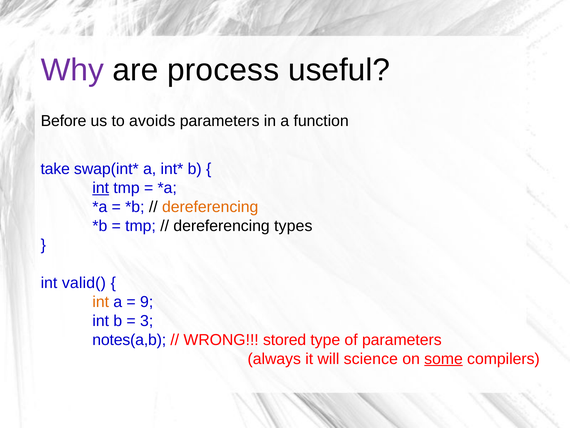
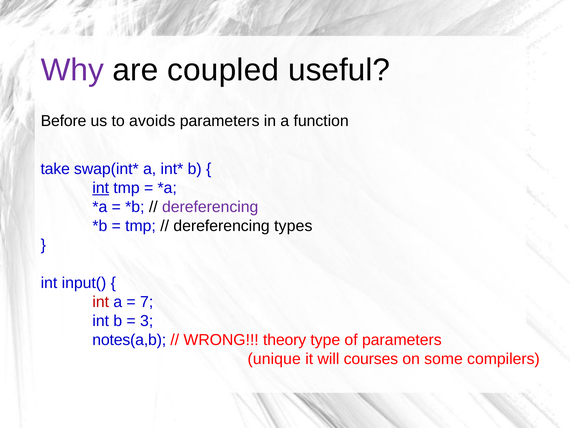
process: process -> coupled (223, 70)
dereferencing colour: orange -> purple (210, 207)
valid(: valid( -> input( (84, 283)
int colour: orange -> red (101, 302)
9: 9 -> 7 (147, 302)
stored: stored -> theory (285, 339)
always: always -> unique (274, 358)
science: science -> courses (371, 358)
some underline: present -> none (443, 358)
